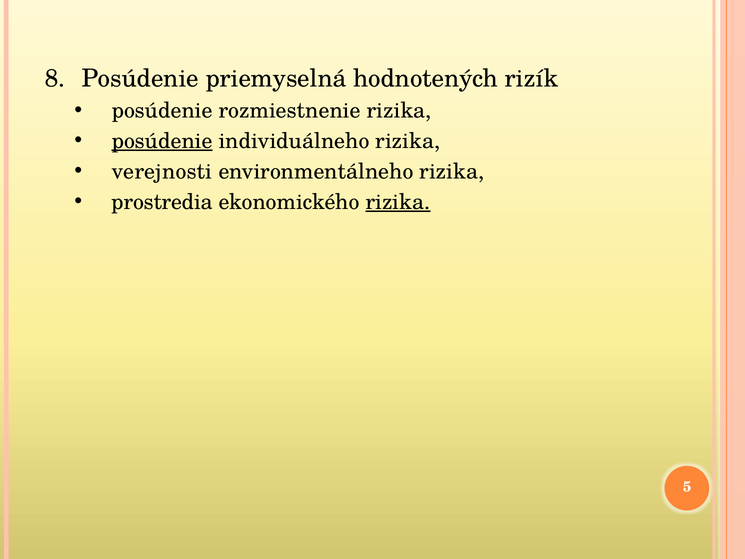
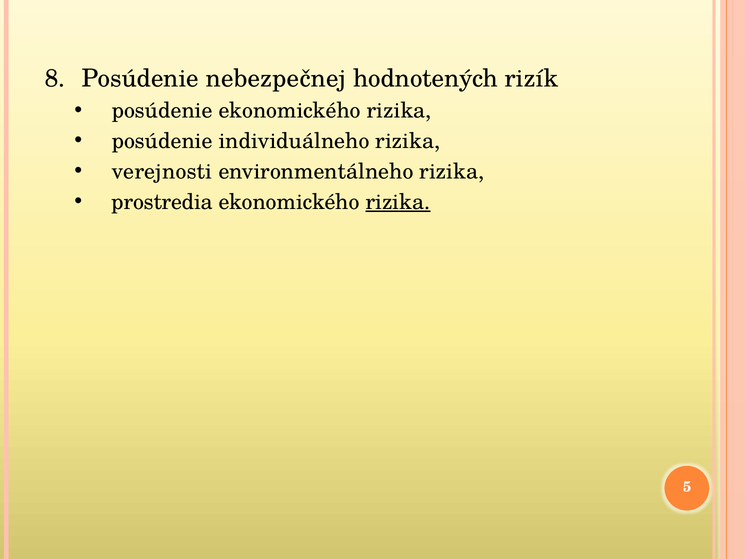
priemyselná: priemyselná -> nebezpečnej (276, 79)
posúdenie rozmiestnenie: rozmiestnenie -> ekonomického (290, 111)
posúdenie underline: present -> none (162, 141)
